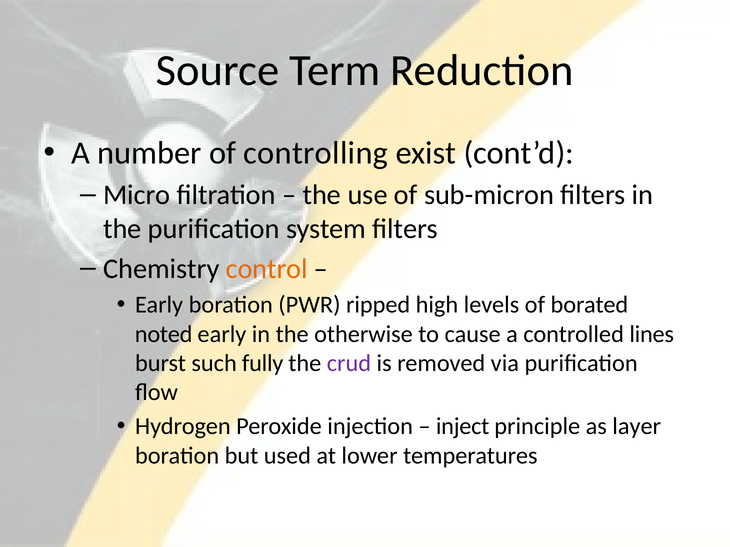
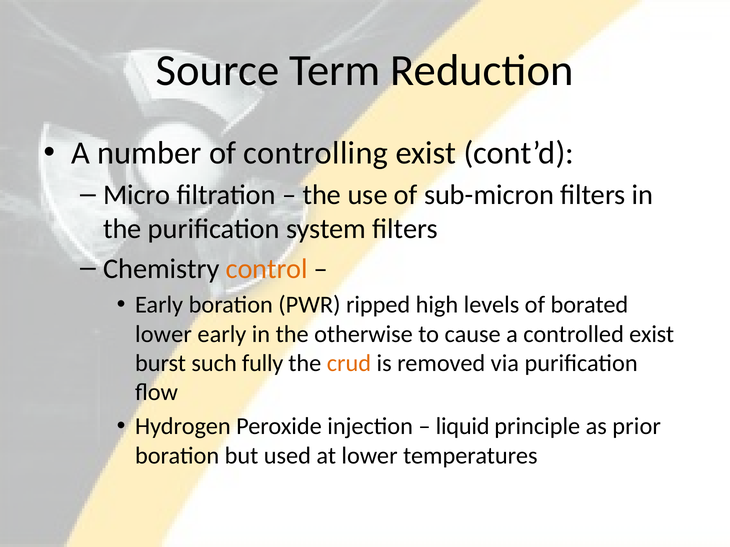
noted: noted -> lower (163, 334)
controlled lines: lines -> exist (652, 334)
crud colour: purple -> orange (349, 364)
inject: inject -> liquid (463, 427)
layer: layer -> prior (637, 427)
